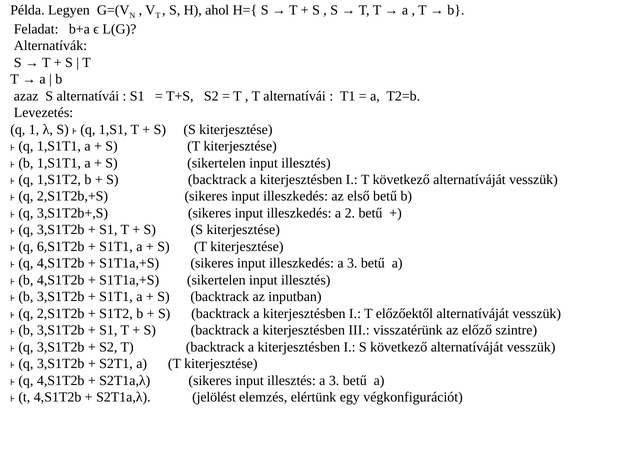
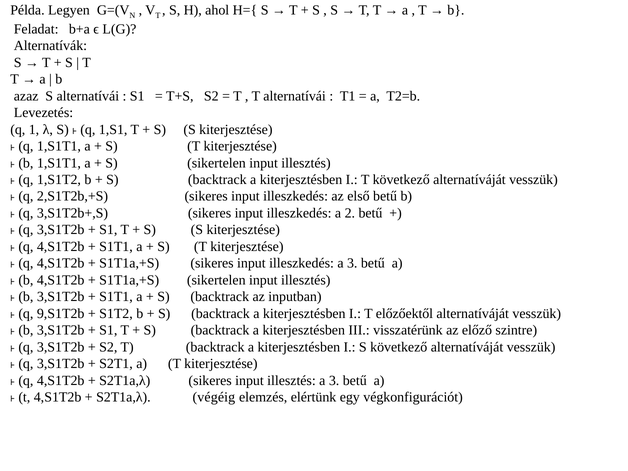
6,S1T2b: 6,S1T2b -> 4,S1T2b (61, 247)
2,S1T2b: 2,S1T2b -> 9,S1T2b (61, 314)
jelölést: jelölést -> végéig (214, 397)
